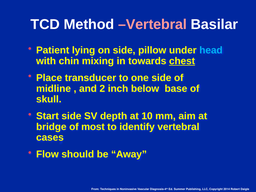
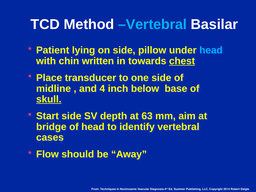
Vertebral colour: pink -> light blue (153, 24)
mixing: mixing -> written (98, 61)
2: 2 -> 4 (102, 89)
skull underline: none -> present (49, 99)
10: 10 -> 63 (147, 116)
of most: most -> head (93, 127)
